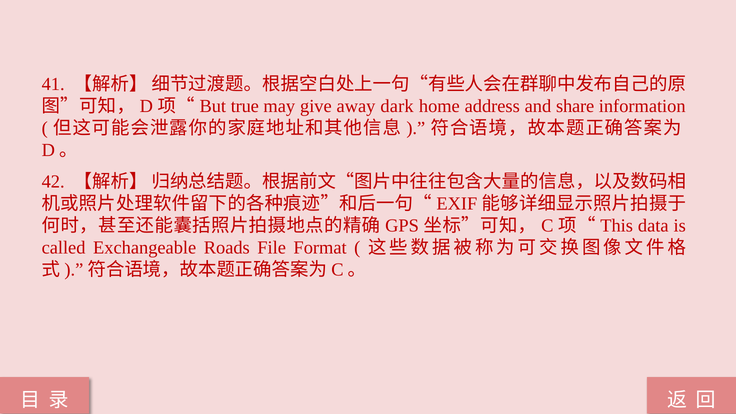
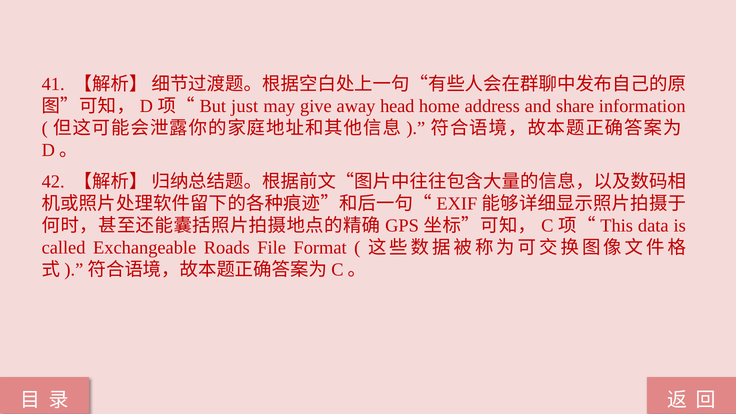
true: true -> just (245, 106)
dark: dark -> head (397, 106)
